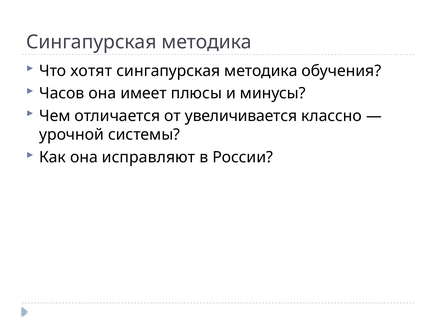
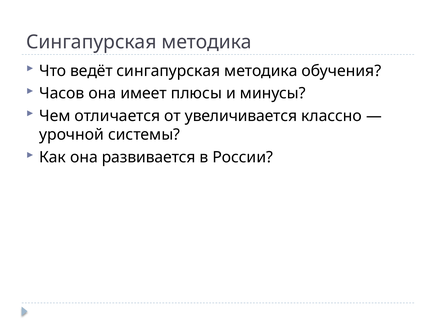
хотят: хотят -> ведёт (91, 71)
исправляют: исправляют -> развивается (149, 157)
